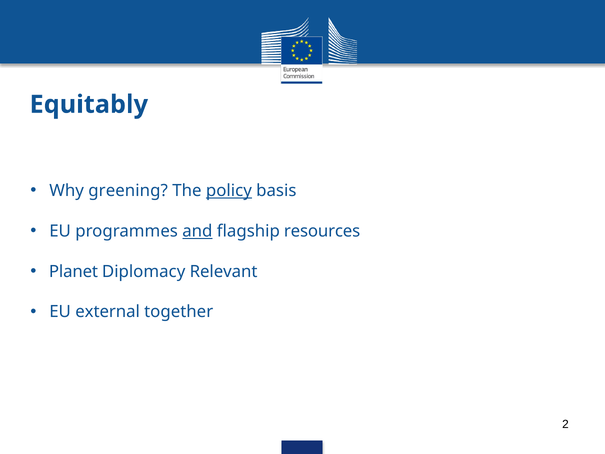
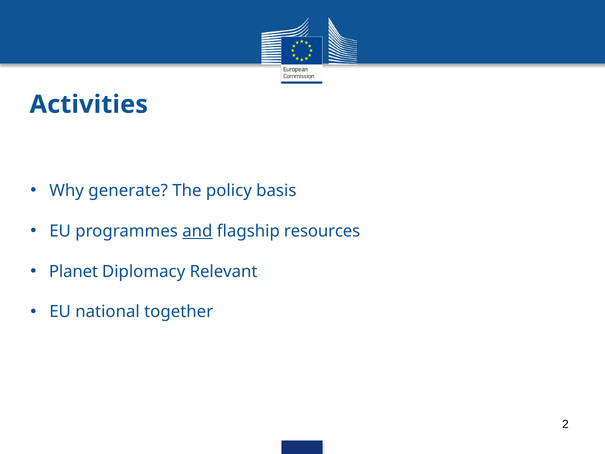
Equitably: Equitably -> Activities (89, 104)
greening: greening -> generate (128, 191)
policy underline: present -> none (229, 191)
external: external -> national (108, 312)
